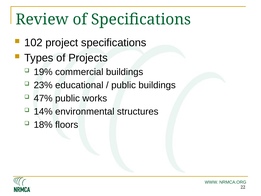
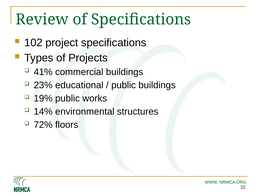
19%: 19% -> 41% (43, 72)
47%: 47% -> 19% (43, 98)
18%: 18% -> 72% (43, 125)
